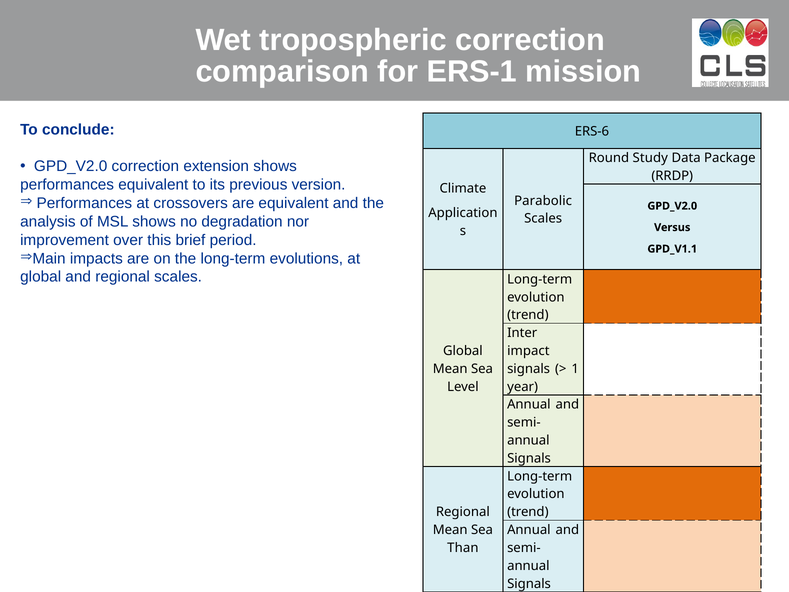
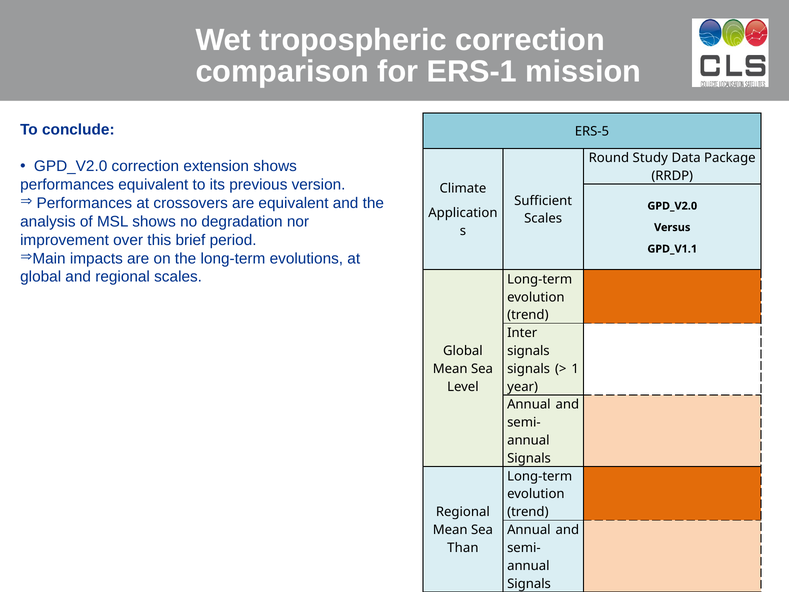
ERS-6: ERS-6 -> ERS-5 (592, 131)
Parabolic: Parabolic -> Sufficient (543, 201)
impact: impact -> signals (528, 351)
